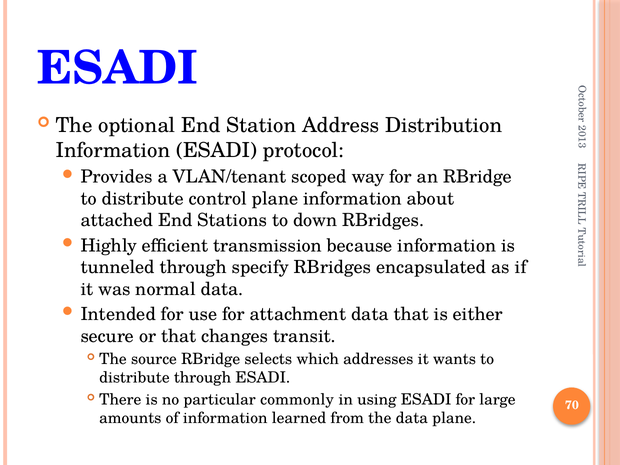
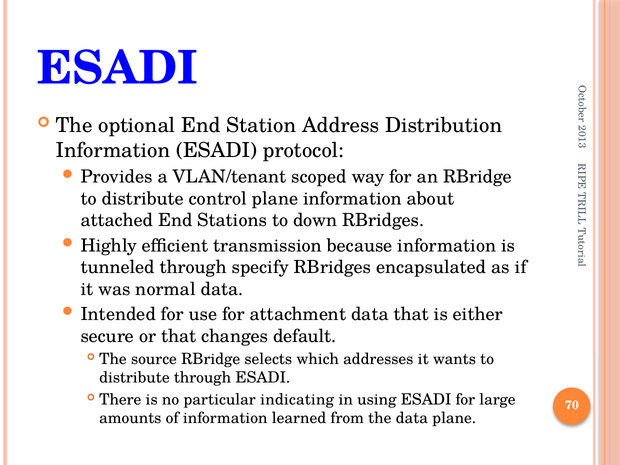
transit: transit -> default (305, 336)
commonly: commonly -> indicating (297, 399)
